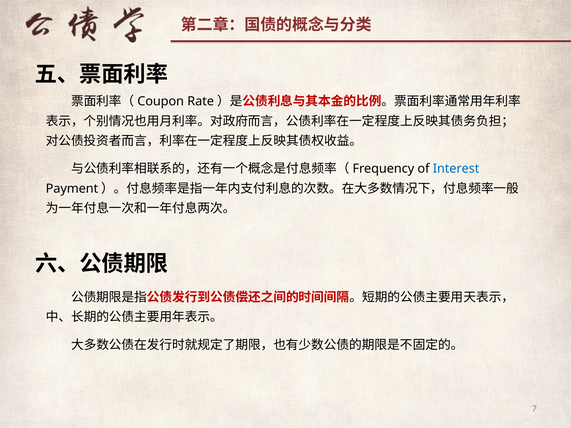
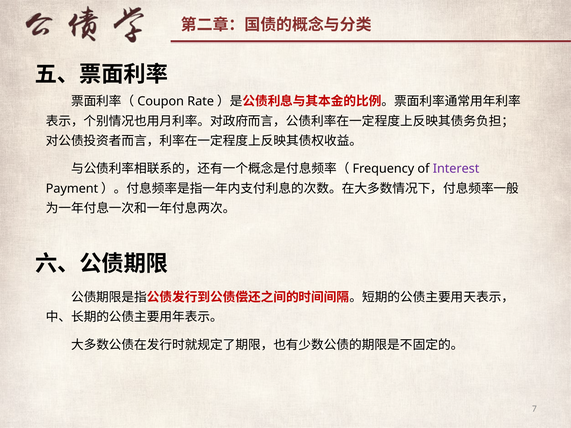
Interest colour: blue -> purple (456, 169)
